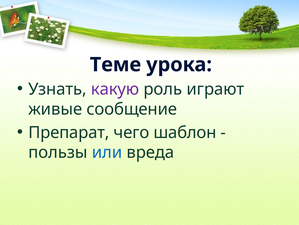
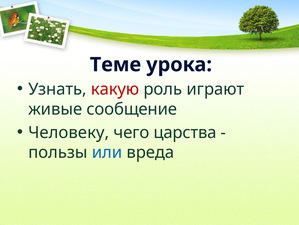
какую colour: purple -> red (115, 89)
Препарат: Препарат -> Человеку (69, 132)
шаблон: шаблон -> царства (185, 132)
